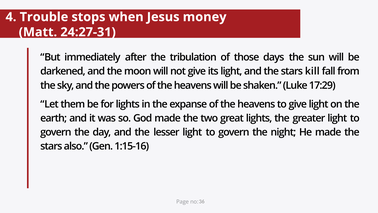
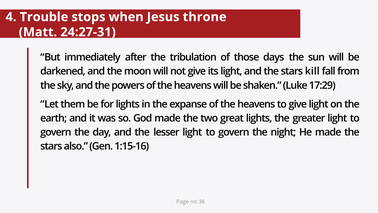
money: money -> throne (205, 17)
